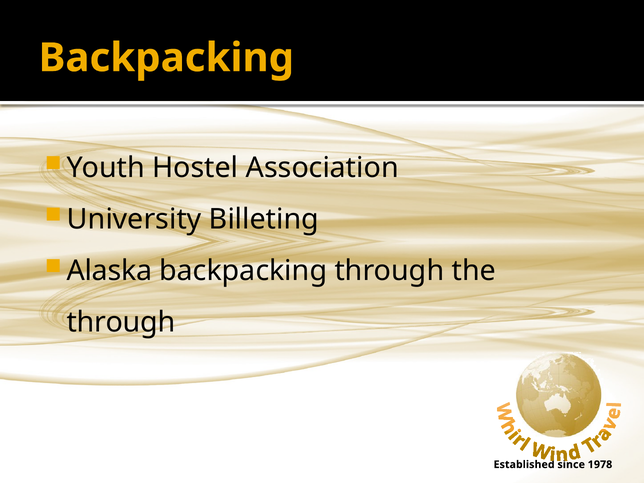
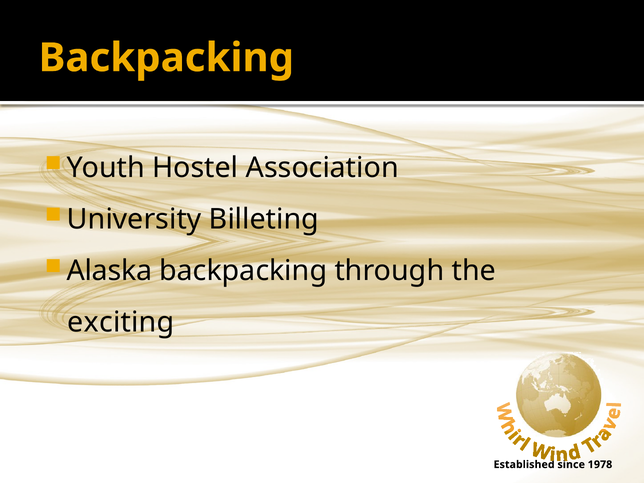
through: through -> exciting (121, 322)
